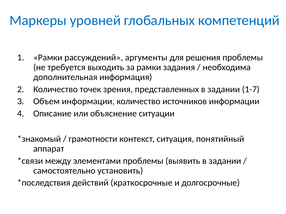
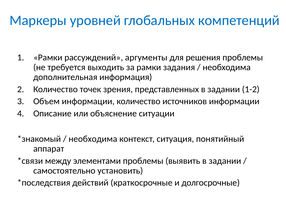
1-7: 1-7 -> 1-2 (251, 89)
грамотности: грамотности -> необходима (93, 139)
